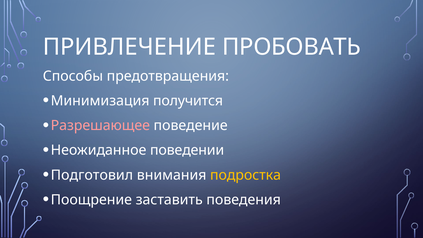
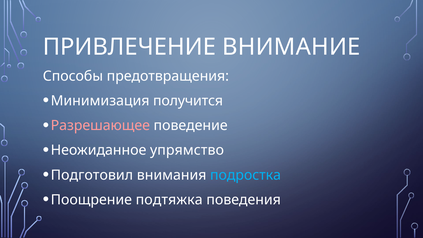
ПРОБОВАТЬ: ПРОБОВАТЬ -> ВНИМАНИЕ (291, 47)
поведении: поведении -> упрямство (187, 150)
подростка colour: yellow -> light blue (246, 175)
заставить: заставить -> подтяжка (169, 200)
